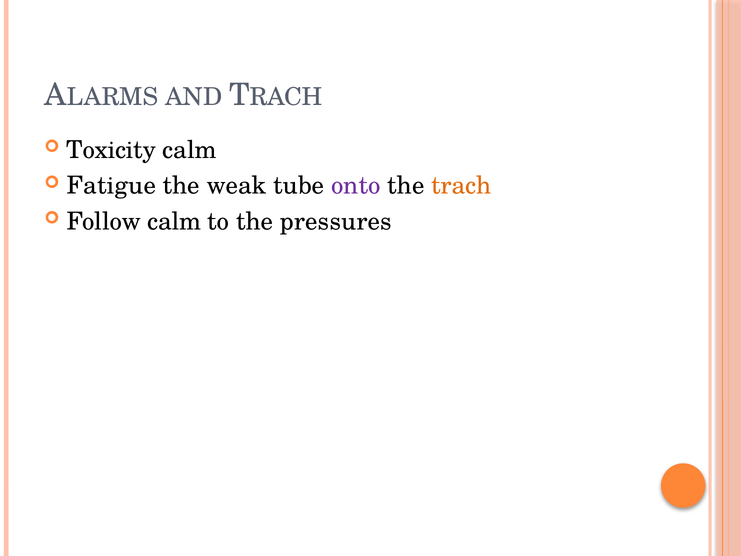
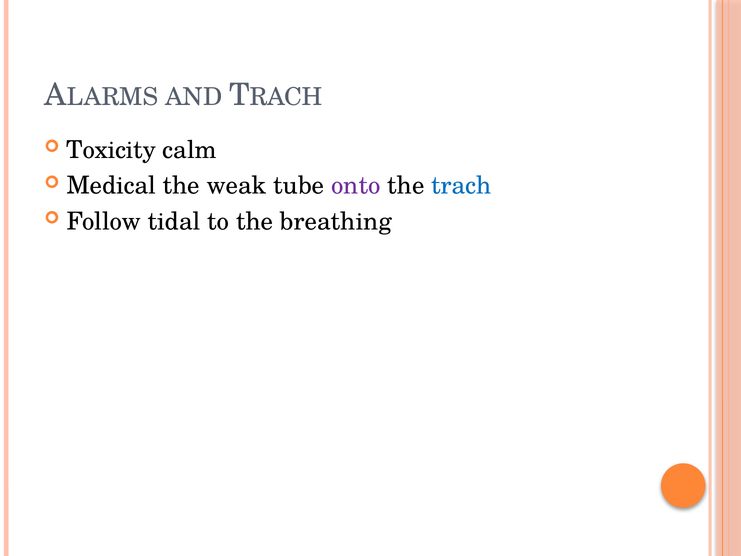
Fatigue: Fatigue -> Medical (111, 186)
trach colour: orange -> blue (461, 186)
Follow calm: calm -> tidal (174, 222)
pressures: pressures -> breathing (336, 222)
